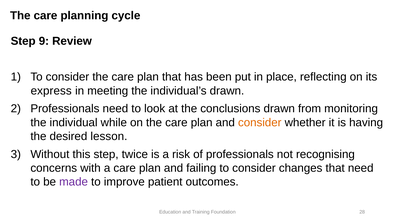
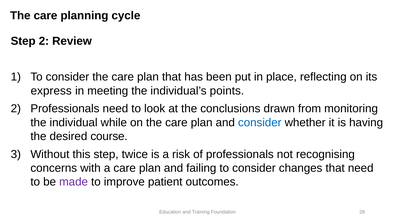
Step 9: 9 -> 2 (44, 41)
individual’s drawn: drawn -> points (227, 91)
consider colour: orange -> blue (260, 123)
lesson: lesson -> course (109, 136)
